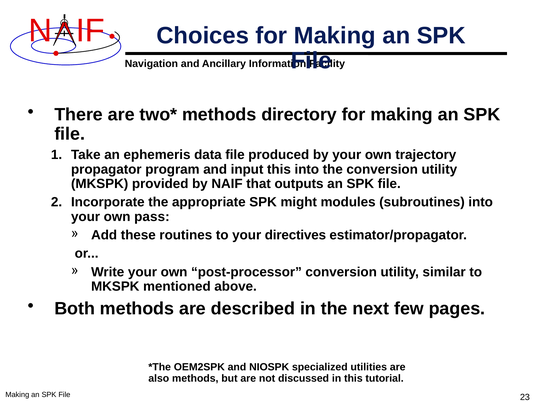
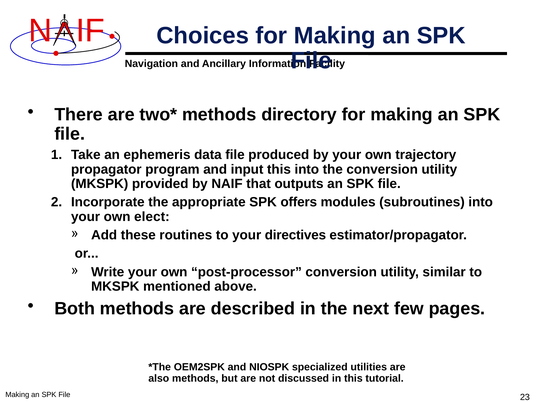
might: might -> offers (299, 202)
pass: pass -> elect (152, 217)
